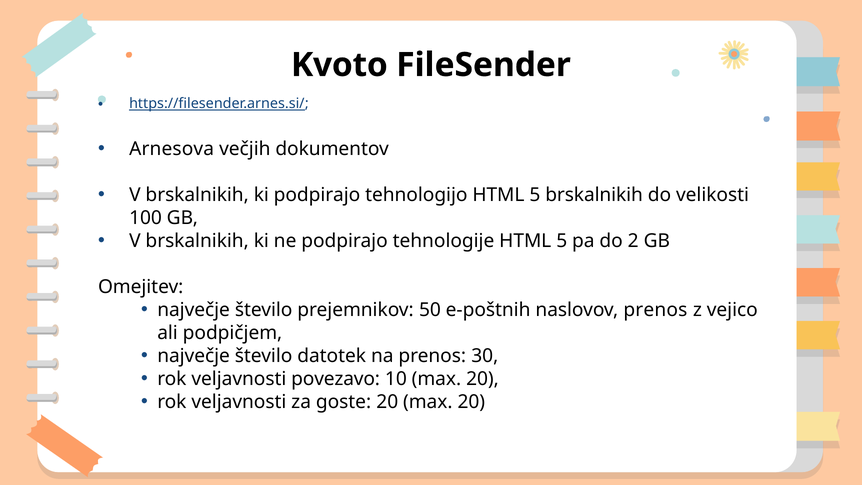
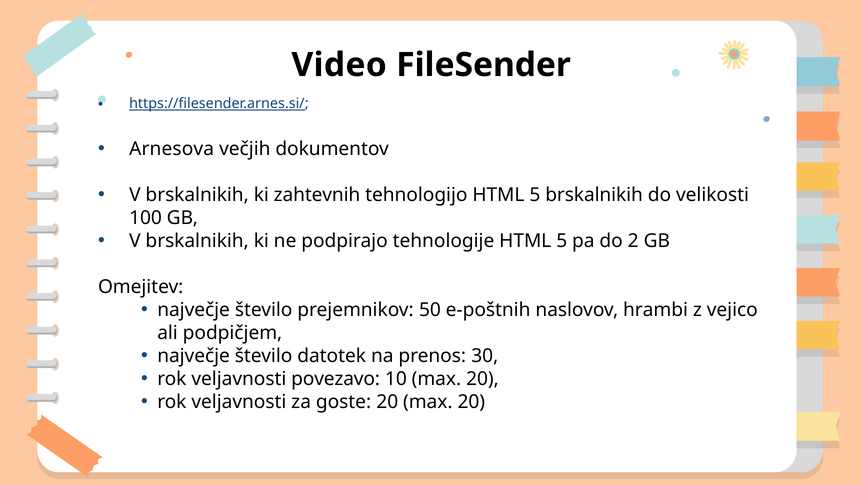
Kvoto: Kvoto -> Video (339, 65)
ki podpirajo: podpirajo -> zahtevnih (317, 195)
naslovov prenos: prenos -> hrambi (656, 310)
